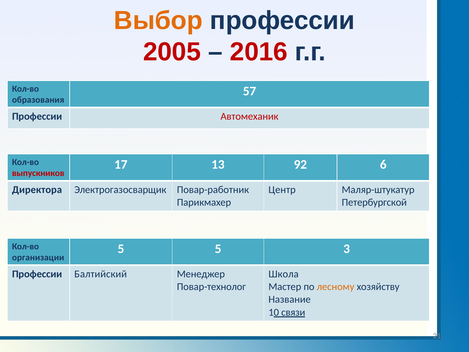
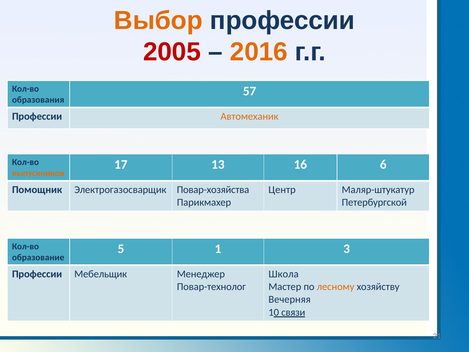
2016 colour: red -> orange (259, 52)
Автомеханик colour: red -> orange (249, 116)
92: 92 -> 16 (300, 164)
выпускников colour: red -> orange (38, 173)
Директора: Директора -> Помощник (37, 190)
Повар-работник: Повар-работник -> Повар-хозяйства (213, 190)
5 5: 5 -> 1 (218, 249)
организации: организации -> образование (38, 257)
Балтийский: Балтийский -> Мебельщик (101, 274)
Название: Название -> Вечерняя (290, 299)
